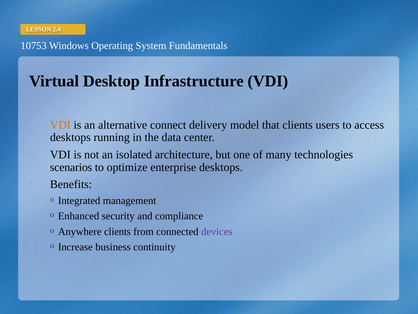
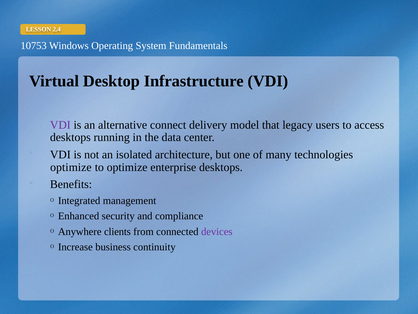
VDI colour: orange -> purple (60, 125)
that clients: clients -> legacy (298, 125)
scenarios: scenarios -> optimize (71, 167)
